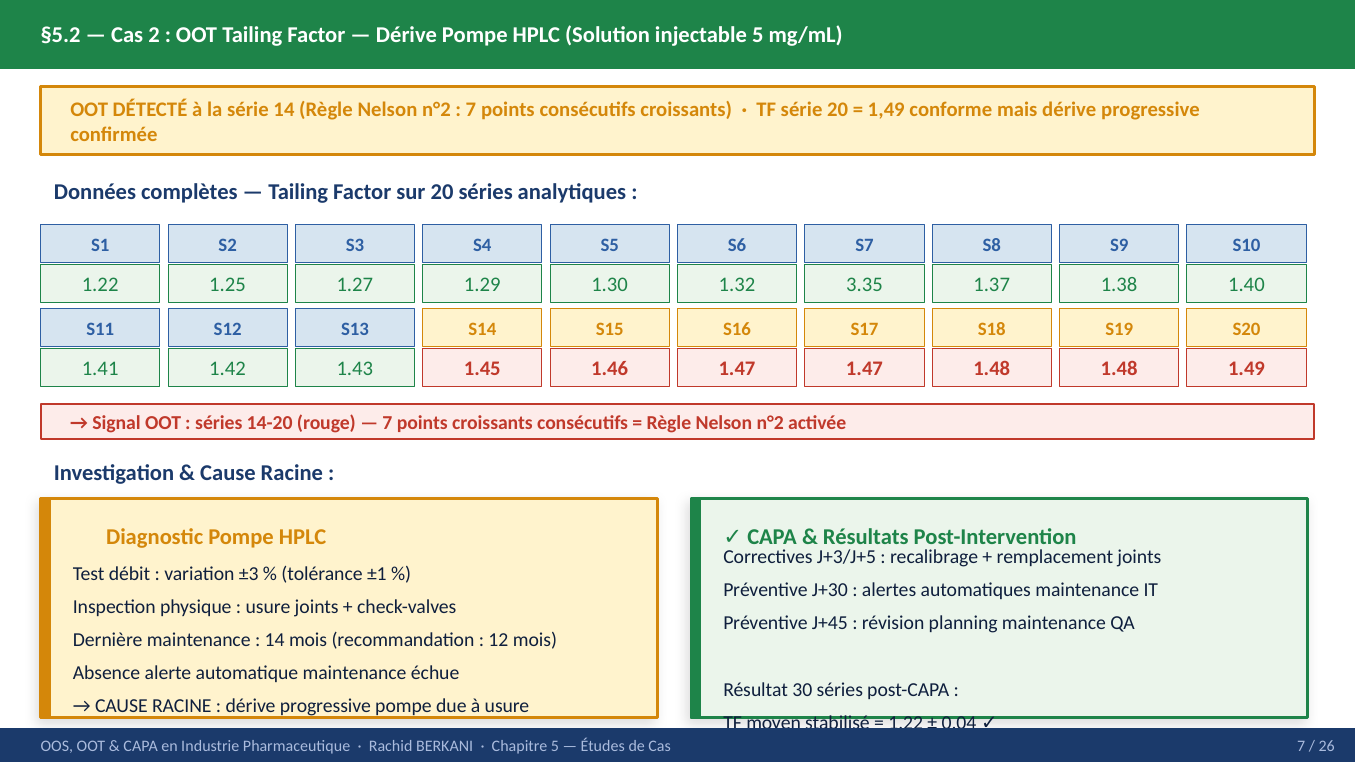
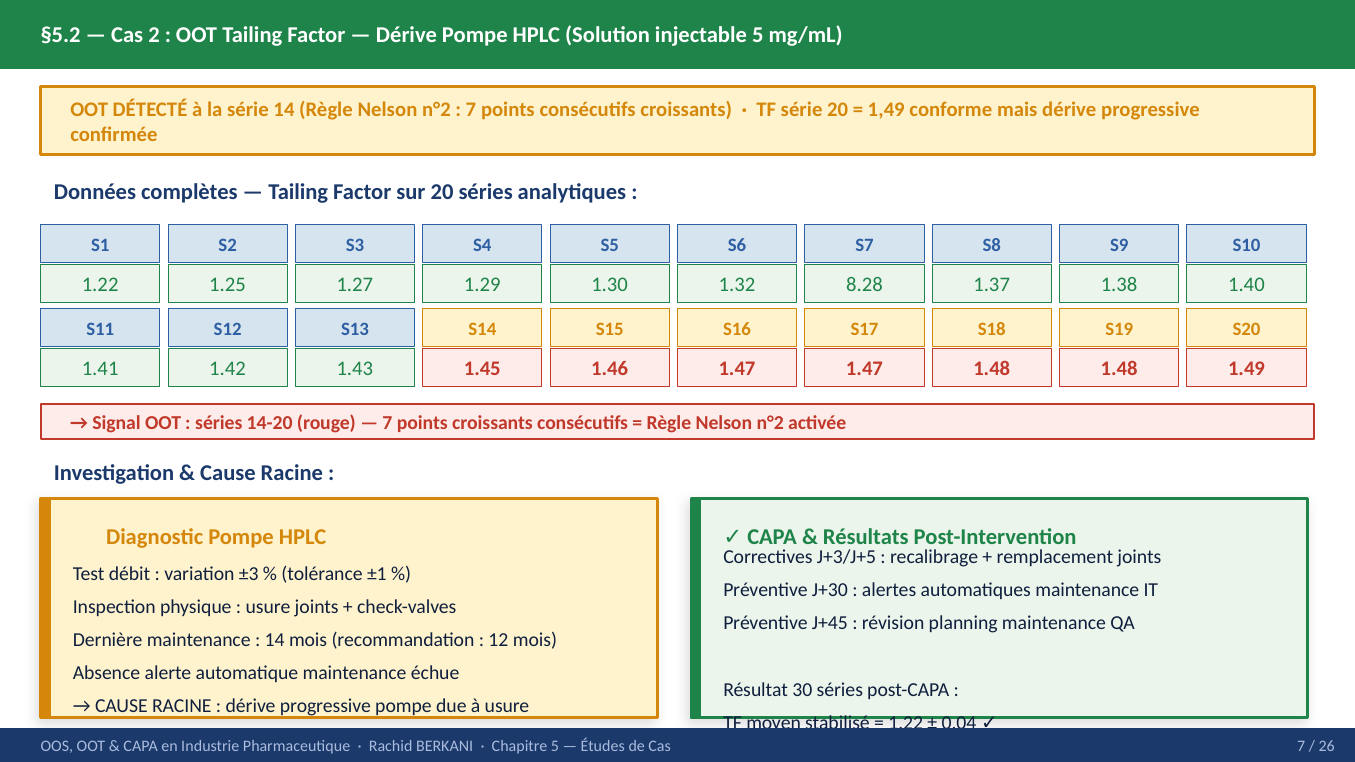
3.35: 3.35 -> 8.28 (864, 285)
